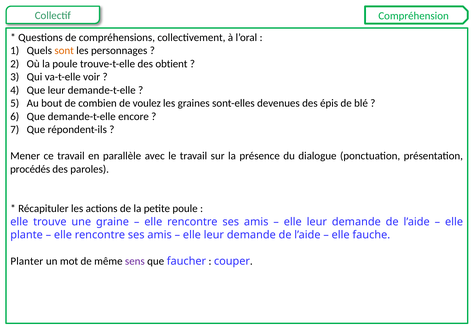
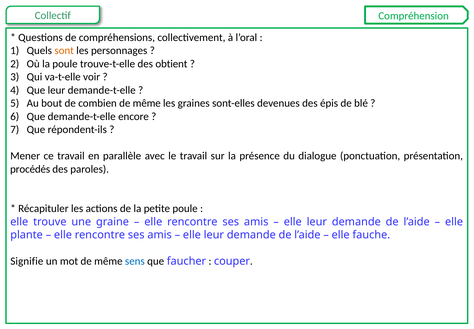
combien de voulez: voulez -> même (147, 103)
Planter: Planter -> Signifie (27, 261)
sens colour: purple -> blue (135, 261)
